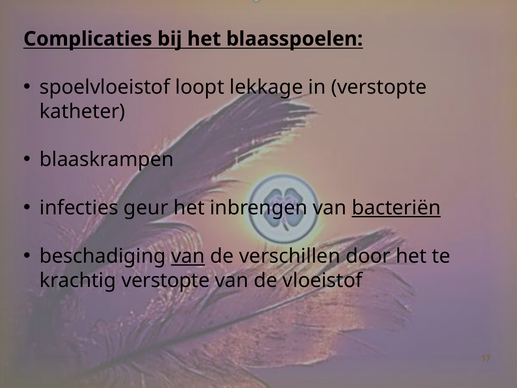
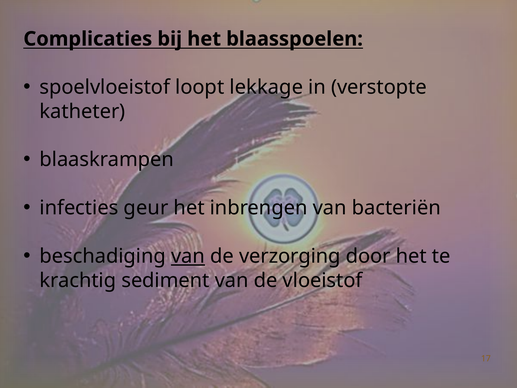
bacteriën underline: present -> none (396, 208)
verschillen: verschillen -> verzorging (290, 256)
krachtig verstopte: verstopte -> sediment (165, 280)
